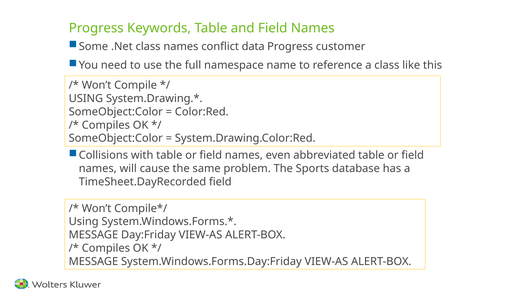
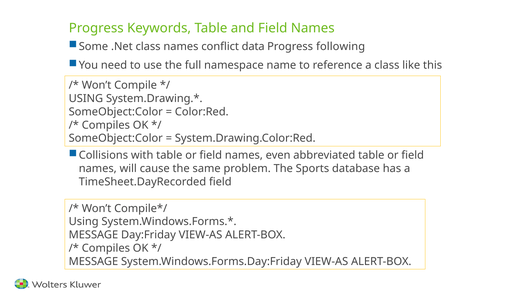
customer: customer -> following (341, 47)
